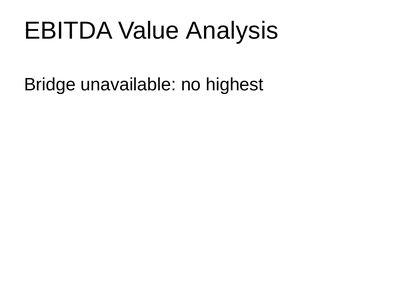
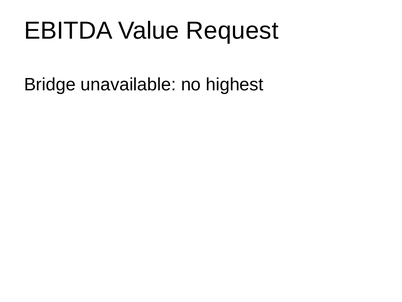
Analysis: Analysis -> Request (232, 31)
